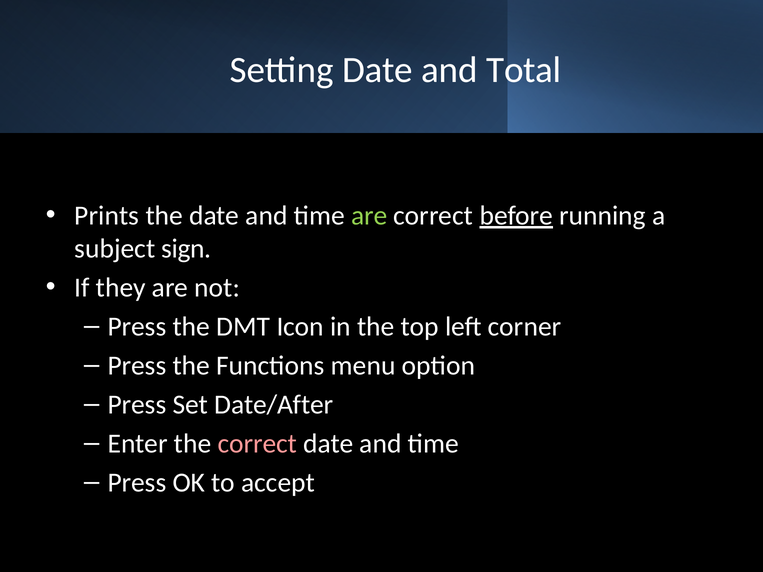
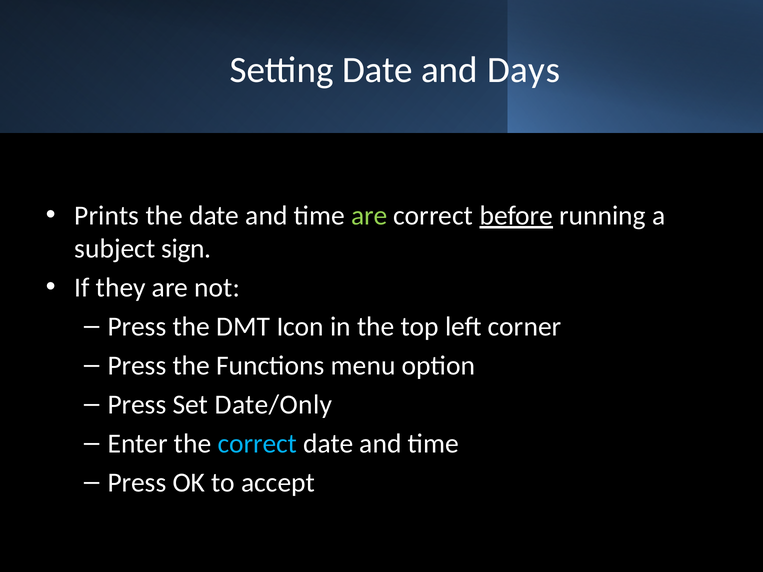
Total: Total -> Days (524, 70)
Date/After: Date/After -> Date/Only (273, 405)
correct colour: pink -> light blue (257, 444)
